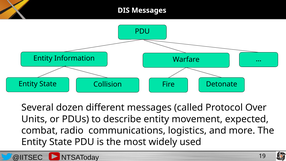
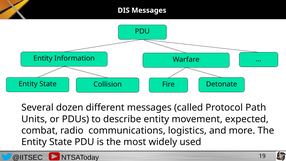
Over: Over -> Path (256, 108)
